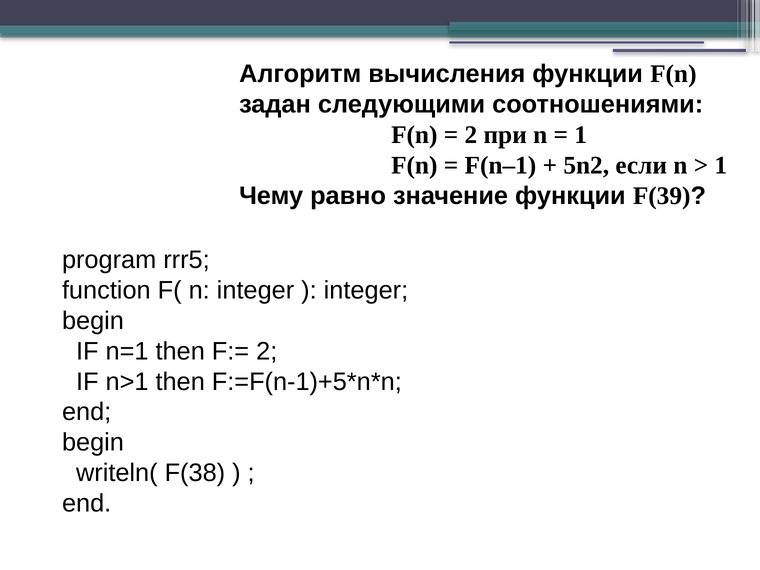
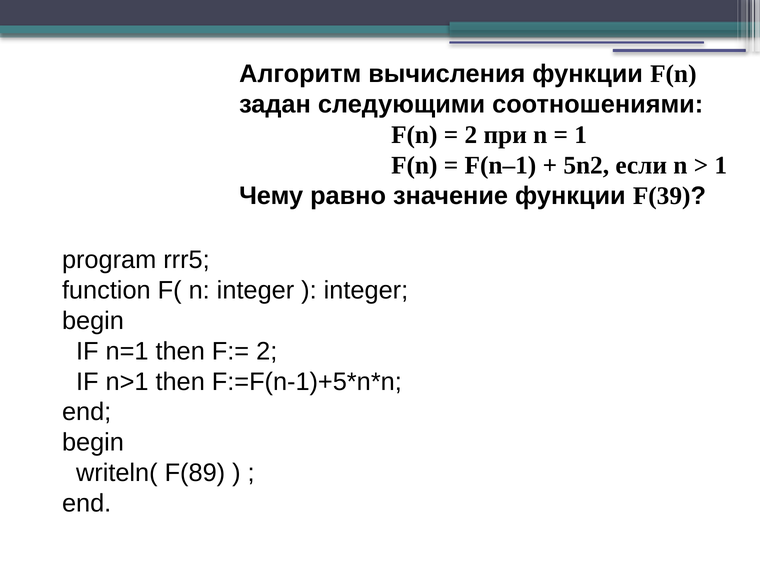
F(38: F(38 -> F(89 (195, 473)
